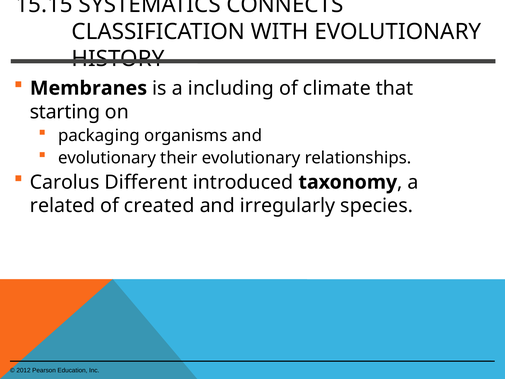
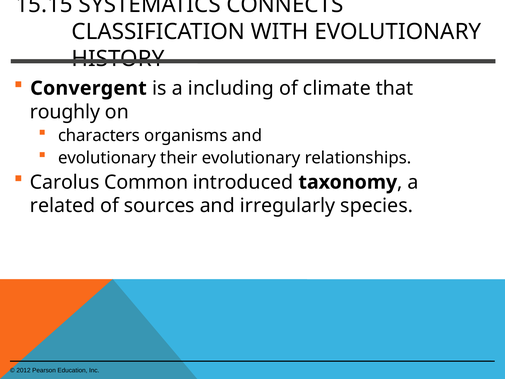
Membranes: Membranes -> Convergent (88, 88)
starting: starting -> roughly (65, 112)
packaging: packaging -> characters (99, 136)
Different: Different -> Common (146, 182)
created: created -> sources (159, 206)
